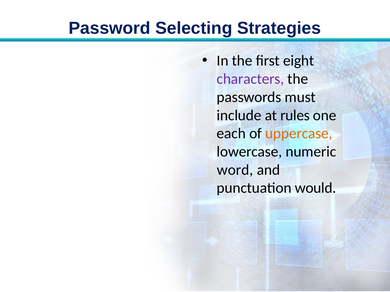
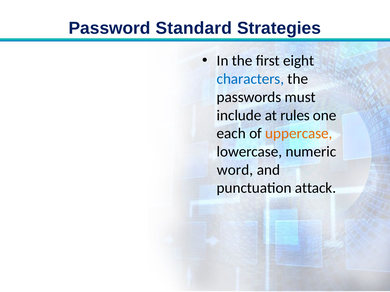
Selecting: Selecting -> Standard (194, 28)
characters colour: purple -> blue (250, 79)
would: would -> attack (315, 188)
